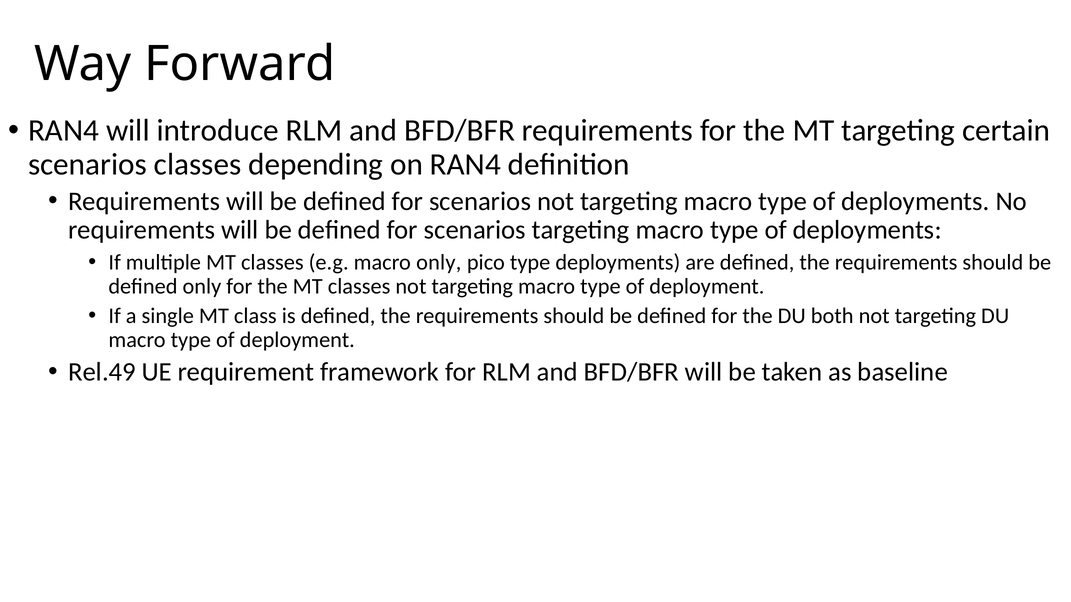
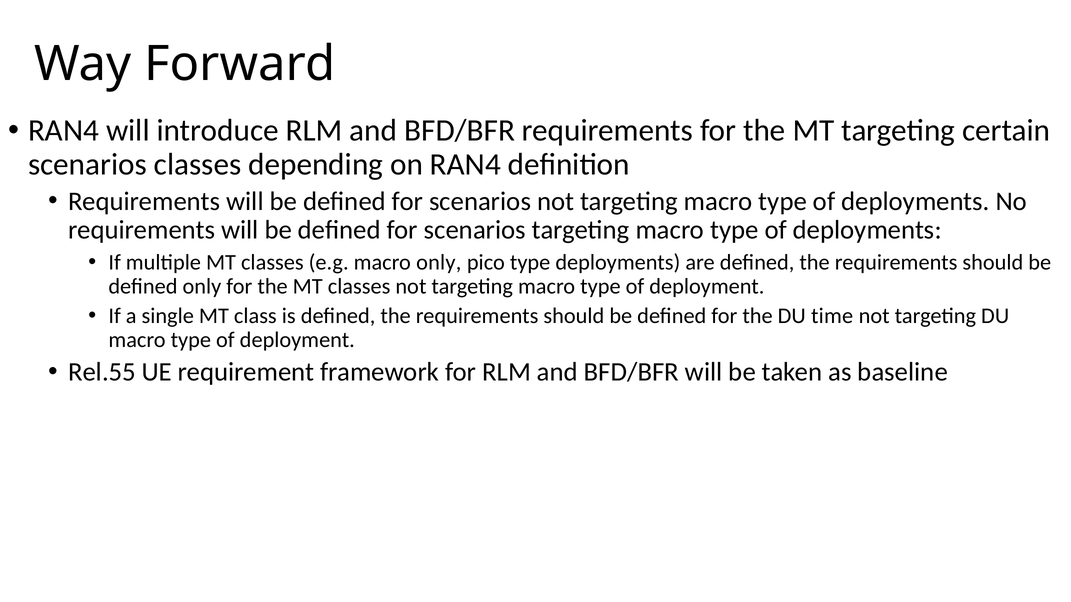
both: both -> time (832, 316)
Rel.49: Rel.49 -> Rel.55 (102, 372)
